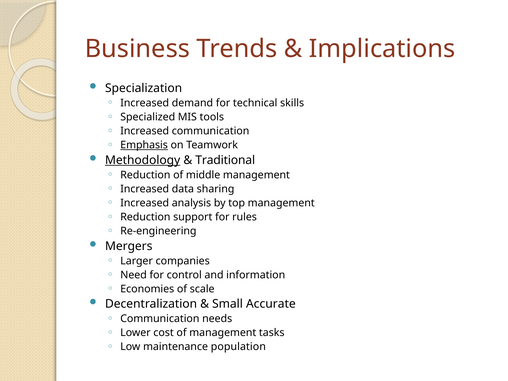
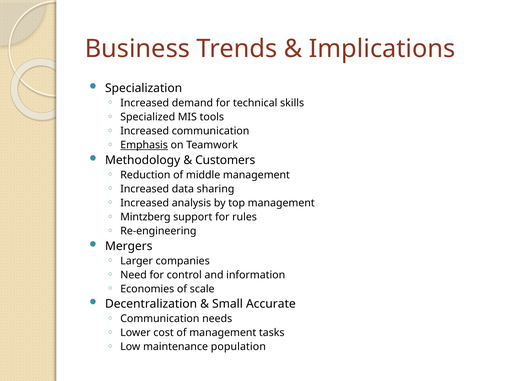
Methodology underline: present -> none (143, 160)
Traditional: Traditional -> Customers (225, 160)
Reduction: Reduction -> Mintzberg (145, 217)
